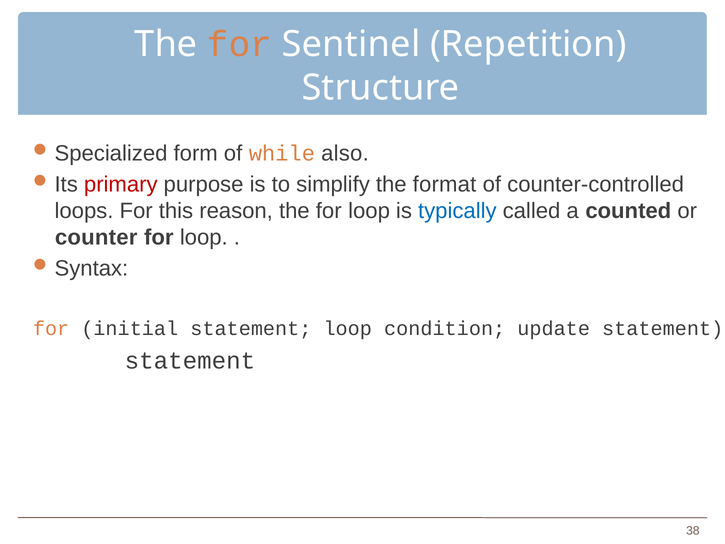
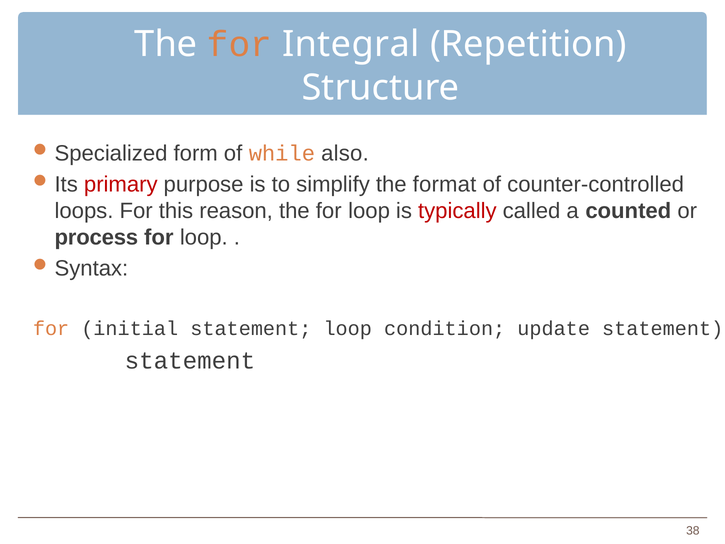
Sentinel: Sentinel -> Integral (351, 44)
typically colour: blue -> red (457, 211)
counter: counter -> process (96, 237)
